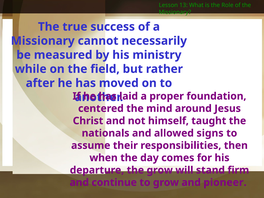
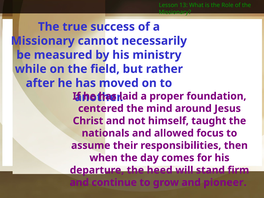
signs: signs -> focus (210, 133)
the grow: grow -> heed (160, 170)
